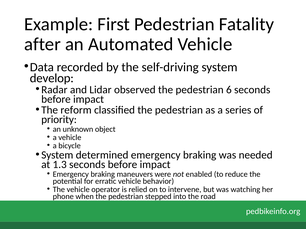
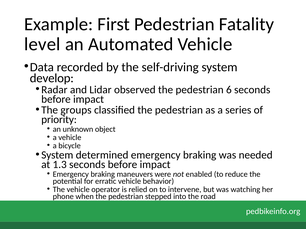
after: after -> level (42, 44)
reform: reform -> groups (76, 110)
